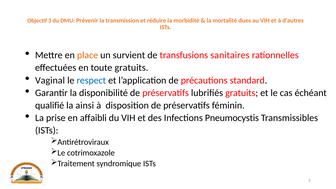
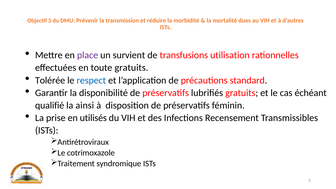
place colour: orange -> purple (88, 55)
sanitaires: sanitaires -> utilisation (230, 55)
Vaginal: Vaginal -> Tolérée (50, 80)
affaibli: affaibli -> utilisés (93, 118)
Pneumocystis: Pneumocystis -> Recensement (232, 118)
